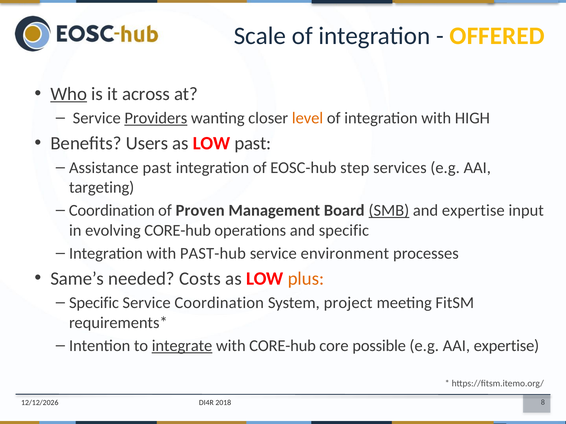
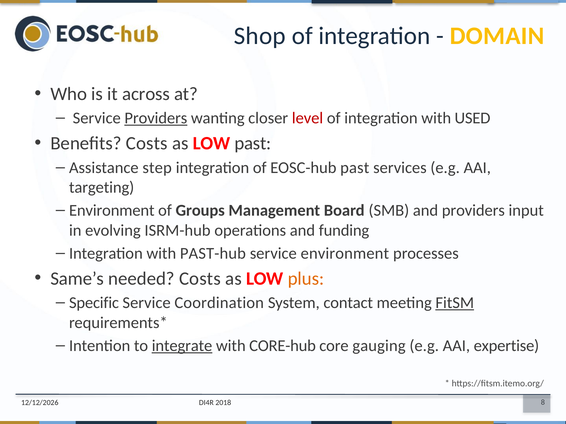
Scale: Scale -> Shop (260, 36)
OFFERED: OFFERED -> DOMAIN (497, 36)
Who underline: present -> none (69, 94)
level colour: orange -> red (308, 118)
HIGH: HIGH -> USED (472, 118)
Benefits Users: Users -> Costs (147, 143)
Assistance past: past -> step (157, 168)
EOSC-hub step: step -> past (355, 168)
Coordination: Coordination -> Environment (112, 211)
Proven: Proven -> Groups (200, 211)
SMB underline: present -> none (389, 211)
and expertise: expertise -> providers (473, 211)
evolving CORE-hub: CORE-hub -> ISRM-hub (178, 231)
and specific: specific -> funding (344, 231)
project: project -> contact (348, 303)
FitSM underline: none -> present (455, 303)
possible: possible -> gauging (379, 346)
